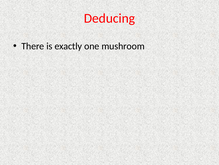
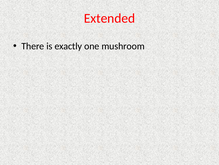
Deducing: Deducing -> Extended (109, 18)
